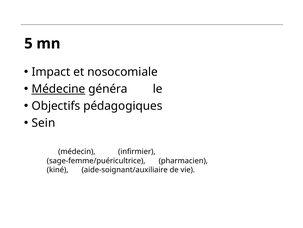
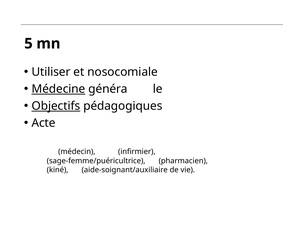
Impact: Impact -> Utiliser (51, 72)
Objectifs underline: none -> present (56, 106)
Sein: Sein -> Acte (44, 123)
